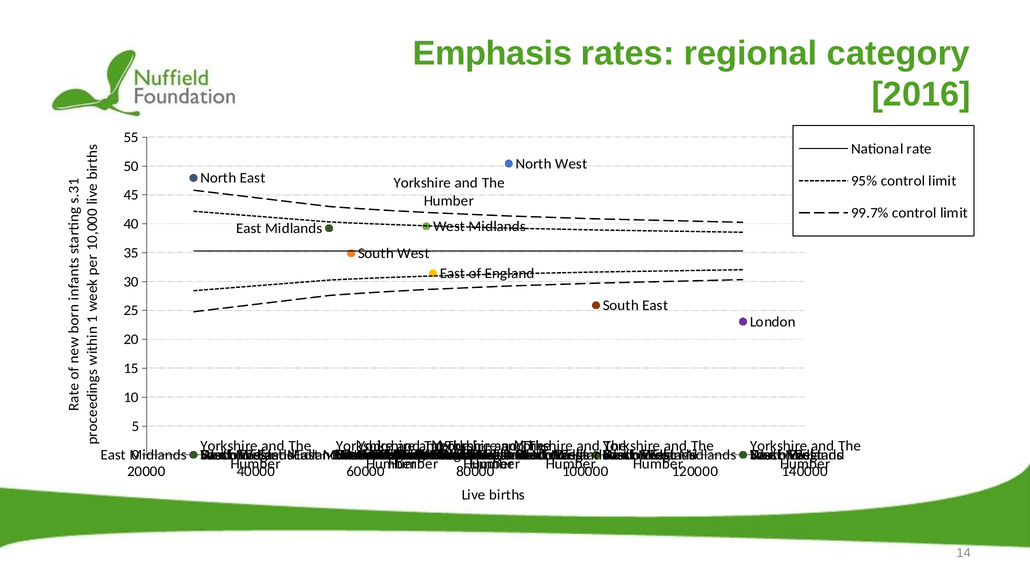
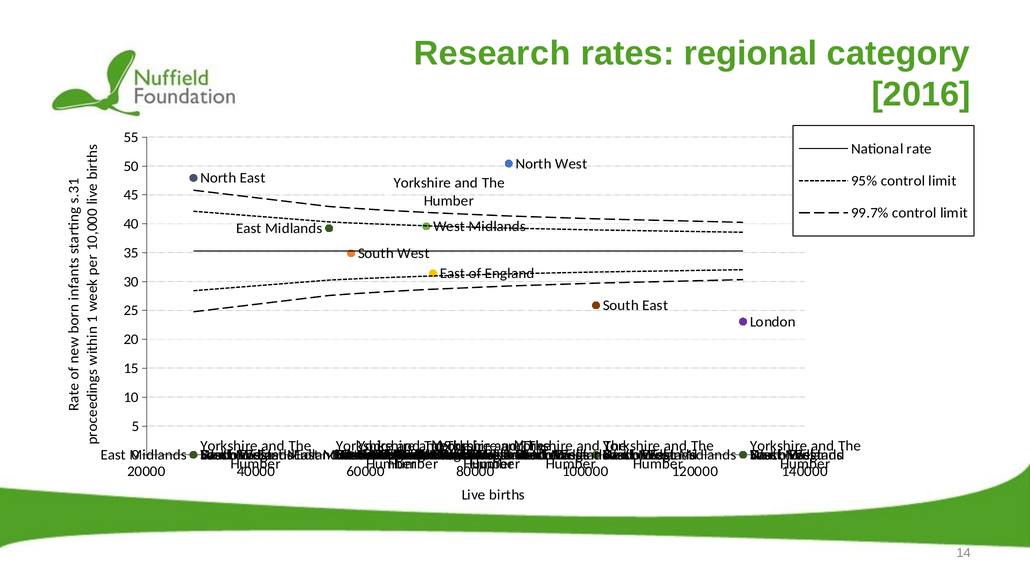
Emphasis: Emphasis -> Research (492, 53)
